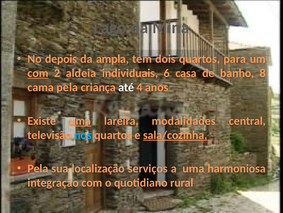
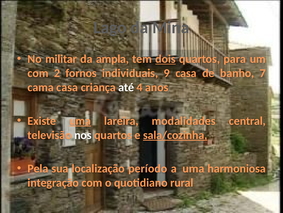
depois: depois -> militar (61, 59)
dois underline: none -> present (165, 59)
com underline: present -> none (38, 73)
aldeia: aldeia -> fornos (81, 73)
6: 6 -> 9 (167, 73)
8: 8 -> 7 (263, 73)
cama pela: pela -> casa (67, 87)
nos colour: light blue -> white (83, 135)
serviços: serviços -> período (148, 168)
